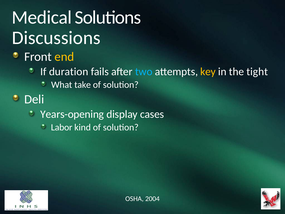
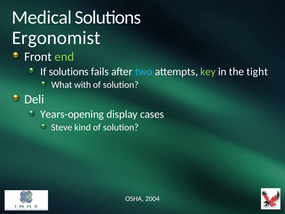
Discussions: Discussions -> Ergonomist (56, 38)
end colour: yellow -> light green (64, 57)
If duration: duration -> solutions (69, 72)
key colour: yellow -> light green (208, 72)
take: take -> with (83, 85)
Labor: Labor -> Steve (62, 127)
